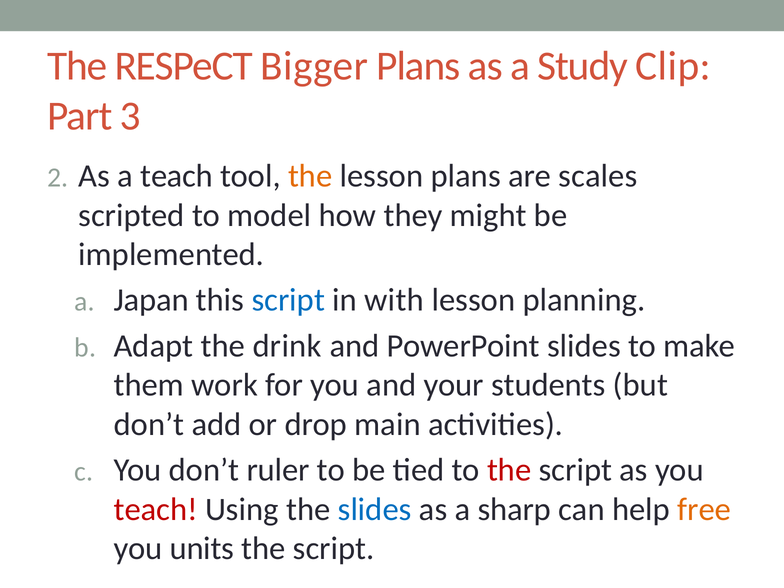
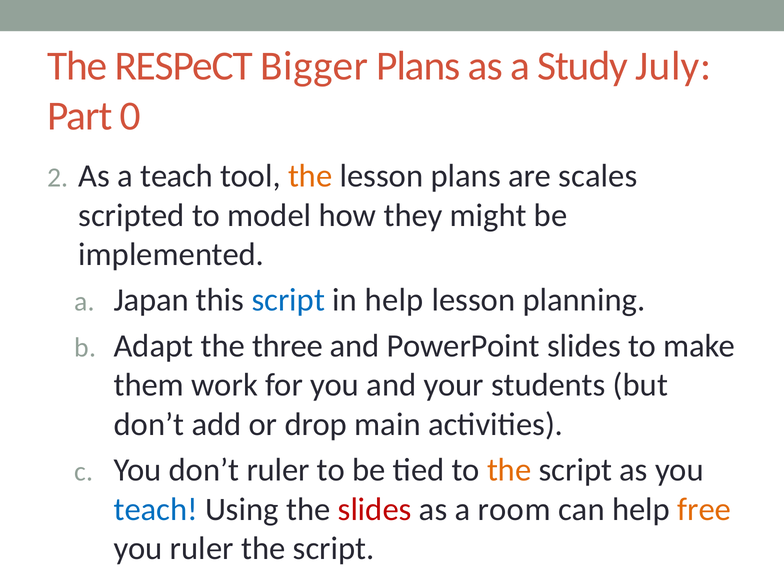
Clip: Clip -> July (673, 66)
3: 3 -> 0 (130, 116)
in with: with -> help (394, 300)
drink: drink -> three (287, 346)
the colour: red -> orange (509, 470)
teach colour: red -> blue (156, 509)
slides colour: blue -> red (375, 509)
sharp: sharp -> room (514, 509)
you units: units -> ruler (202, 548)
